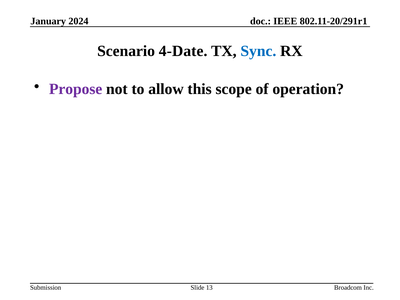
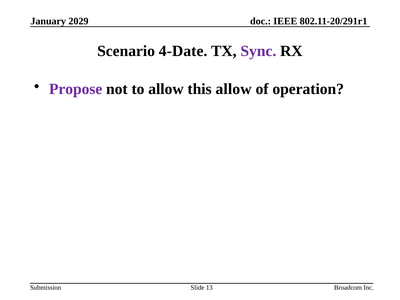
2024: 2024 -> 2029 (78, 21)
Sync colour: blue -> purple (258, 51)
this scope: scope -> allow (234, 89)
